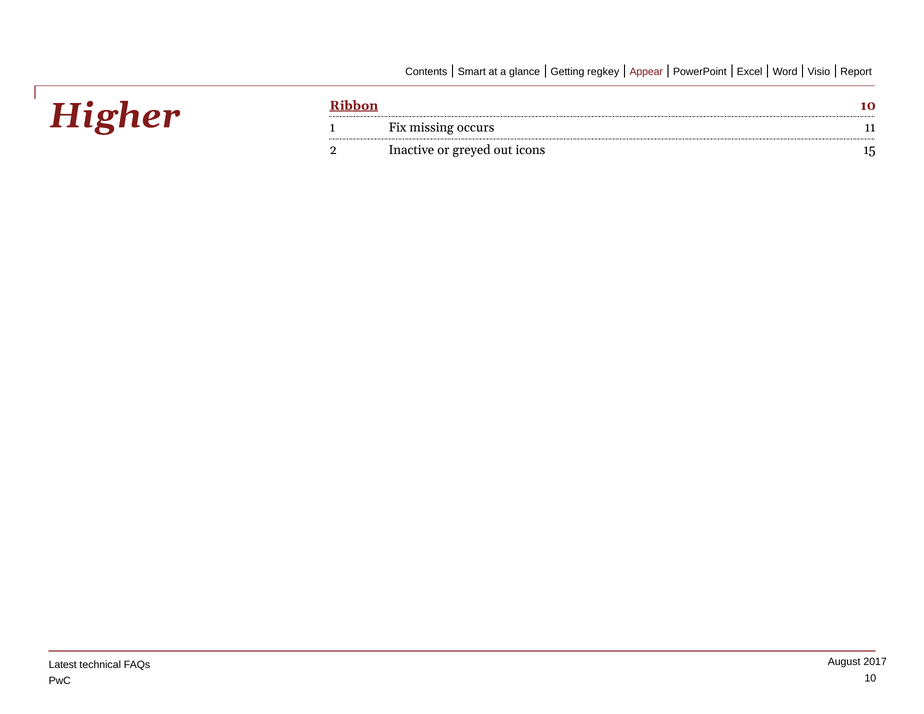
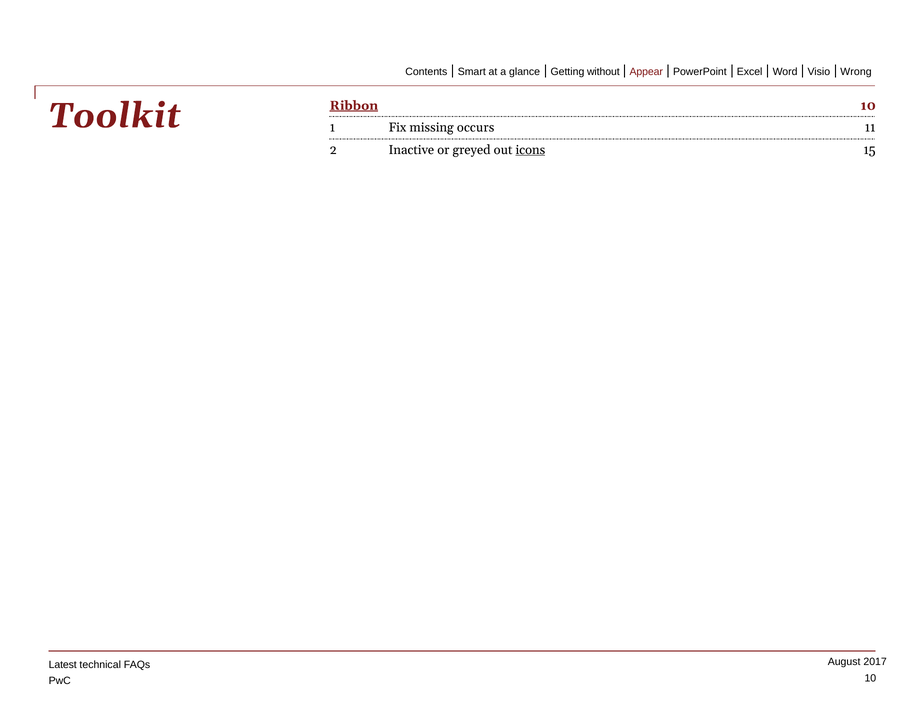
regkey: regkey -> without (603, 72)
Report: Report -> Wrong (856, 72)
Higher: Higher -> Toolkit (115, 116)
icons underline: none -> present (530, 150)
